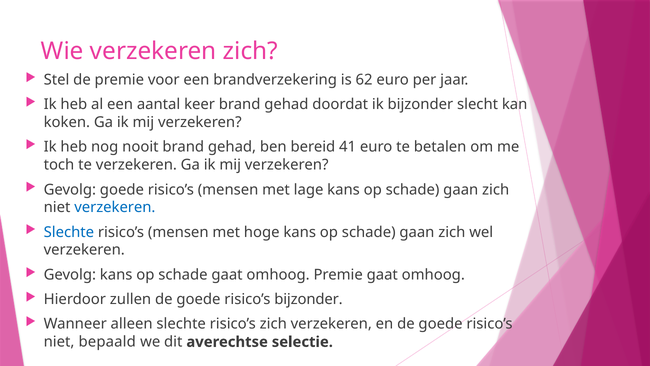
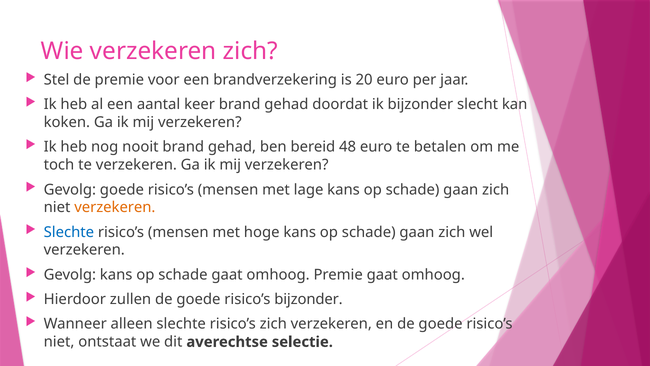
62: 62 -> 20 (364, 80)
41: 41 -> 48 (348, 147)
verzekeren colour: blue -> orange (115, 207)
bepaald: bepaald -> ontstaat (107, 342)
